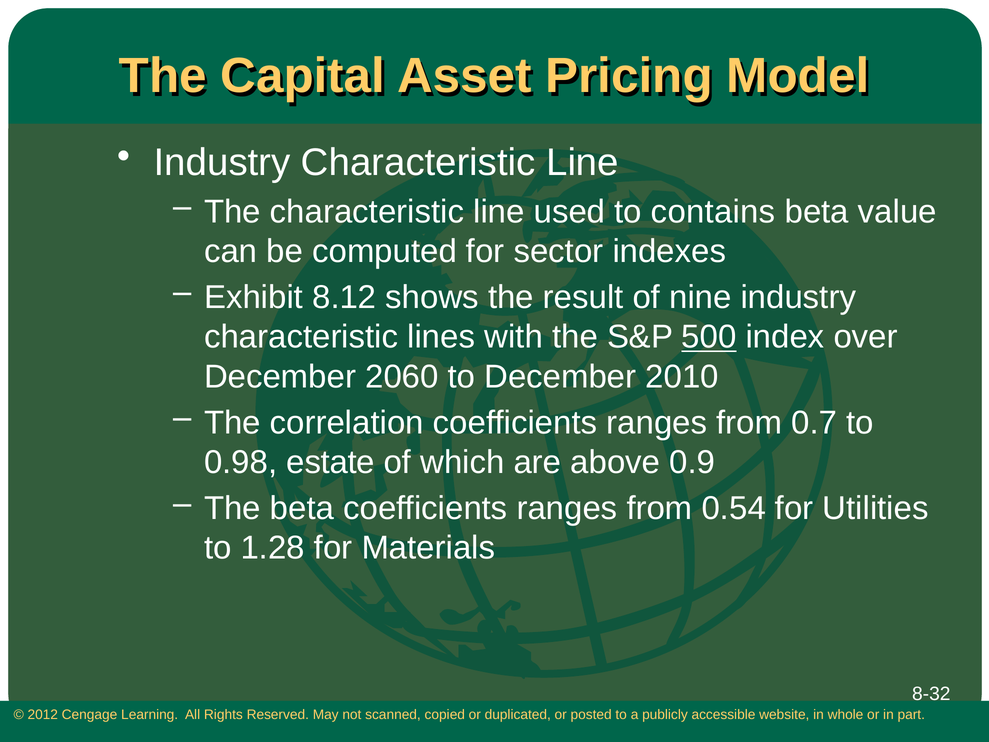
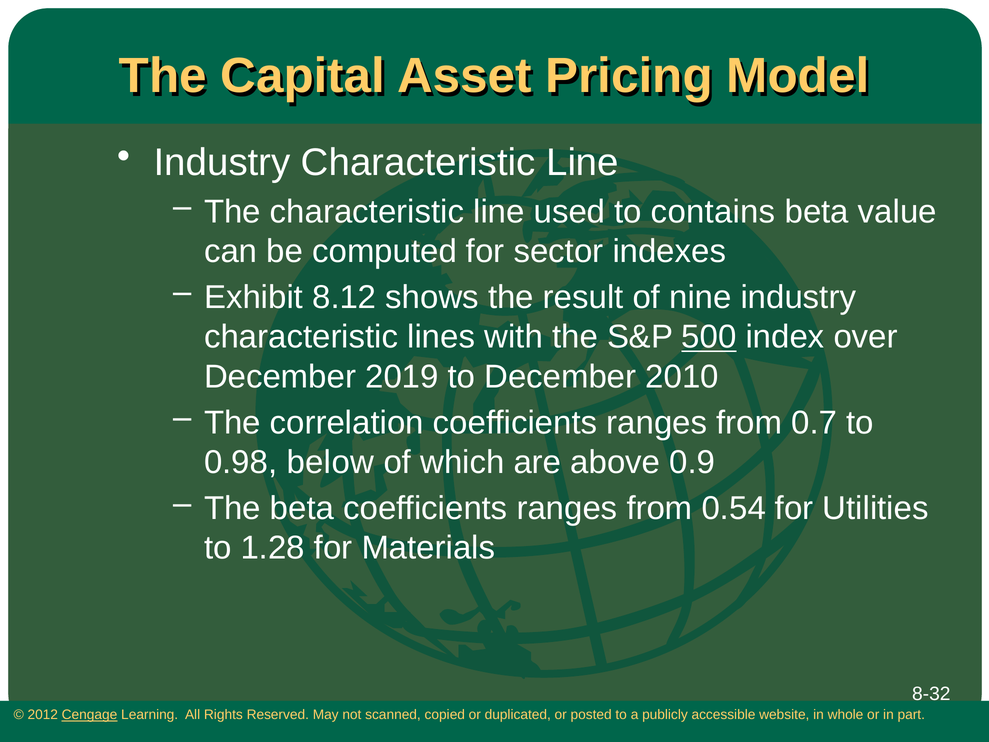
2060: 2060 -> 2019 (402, 377)
estate: estate -> below (330, 462)
Cengage underline: none -> present (90, 715)
